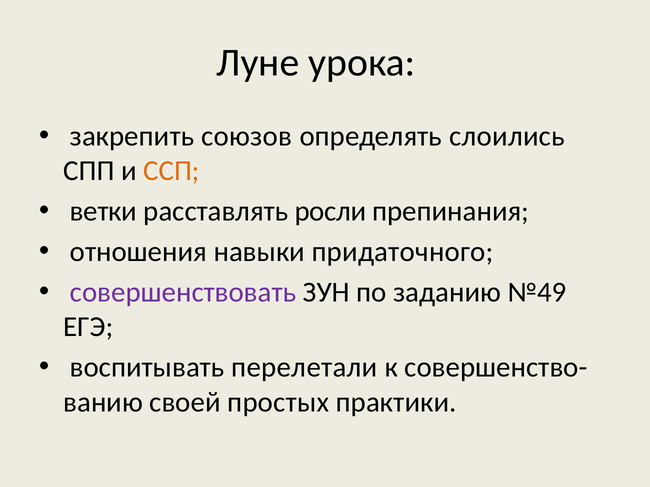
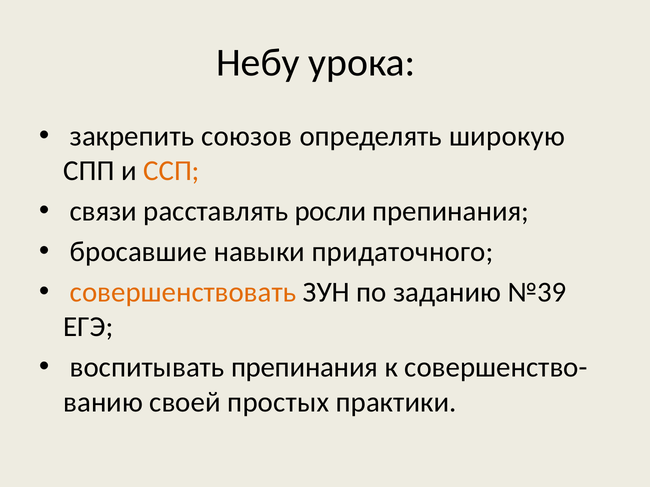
Луне: Луне -> Небу (258, 63)
слоились: слоились -> широкую (507, 136)
ветки: ветки -> связи (103, 212)
отношения: отношения -> бросавшие (138, 252)
совершенствовать colour: purple -> orange (183, 293)
№49: №49 -> №39 (537, 293)
воспитывать перелетали: перелетали -> препинания (305, 368)
